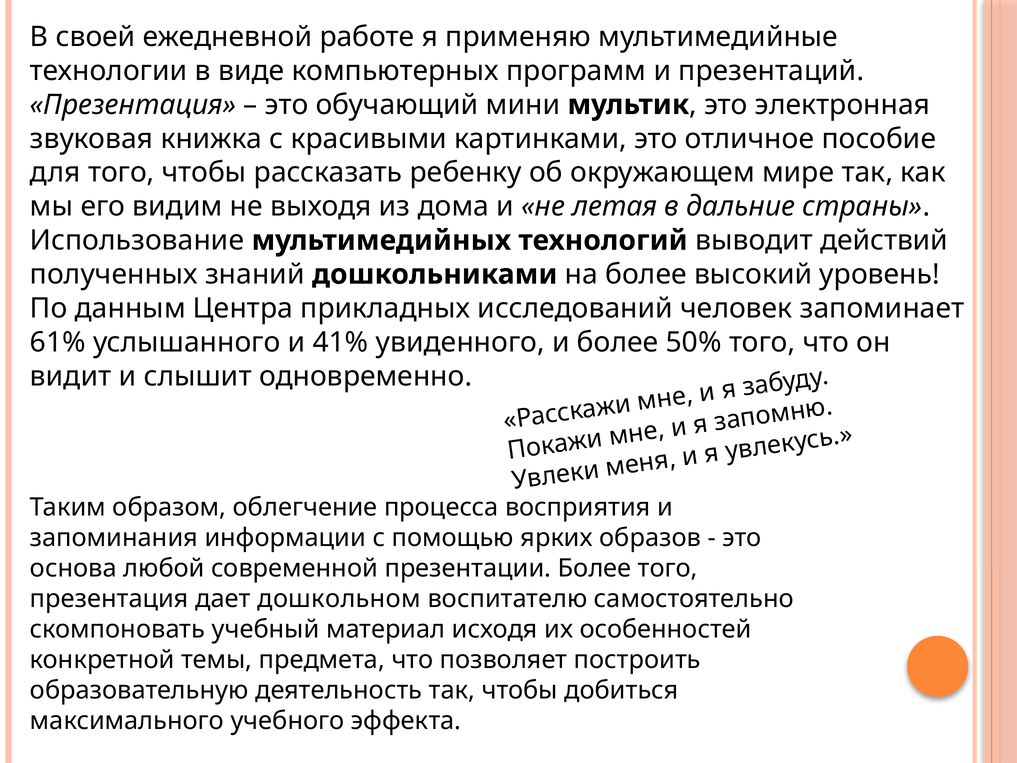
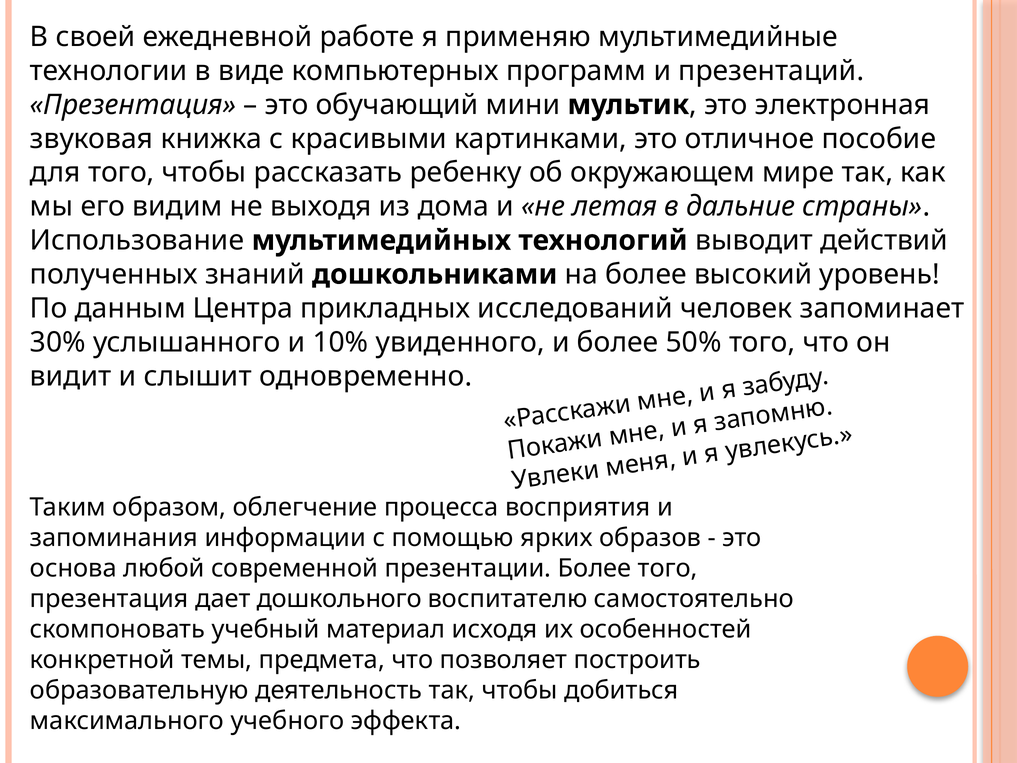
61%: 61% -> 30% (58, 342)
41%: 41% -> 10% (341, 342)
дошкольном: дошкольном -> дошкольного (339, 599)
